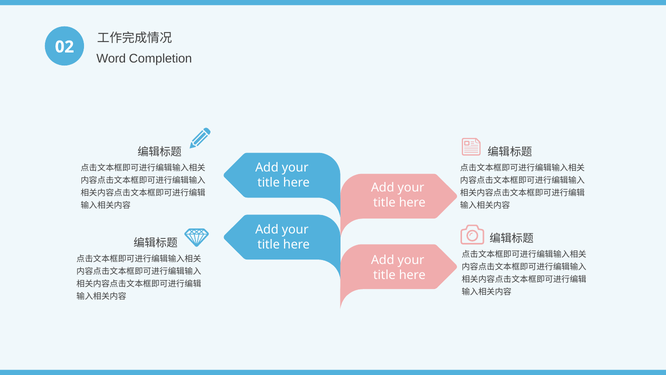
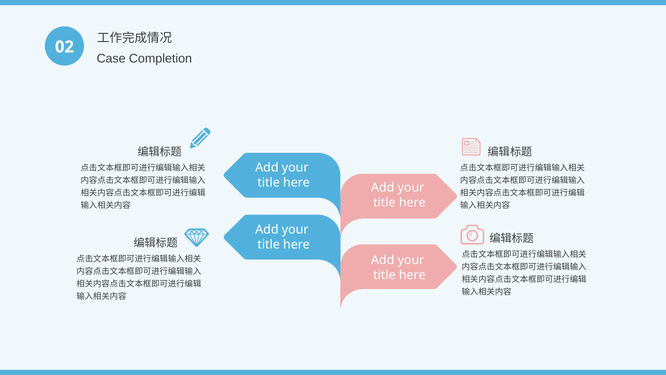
Word: Word -> Case (111, 58)
